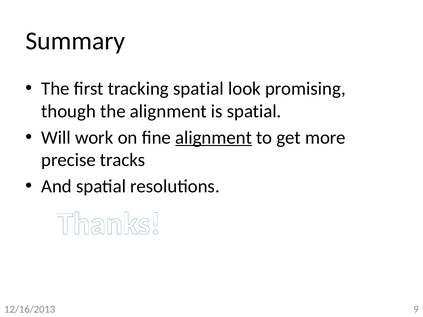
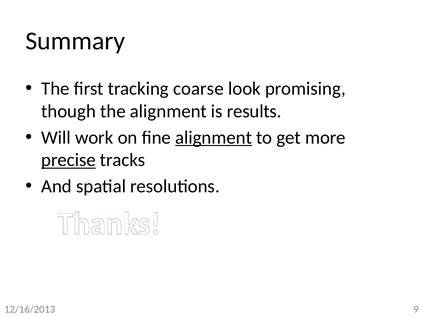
tracking spatial: spatial -> coarse (198, 89)
is spatial: spatial -> results (254, 111)
precise underline: none -> present (69, 160)
